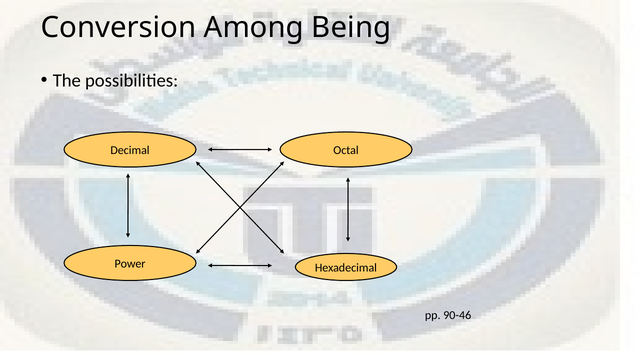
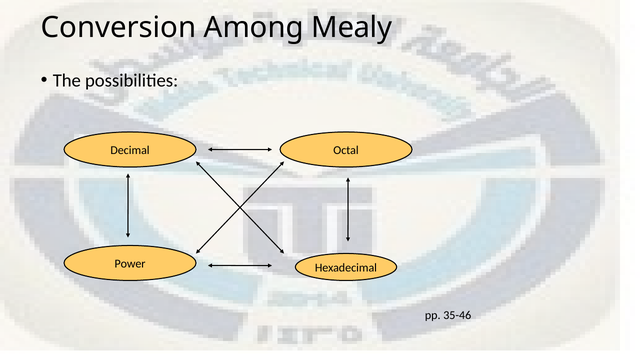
Being: Being -> Mealy (352, 28)
90-46: 90-46 -> 35-46 (457, 315)
